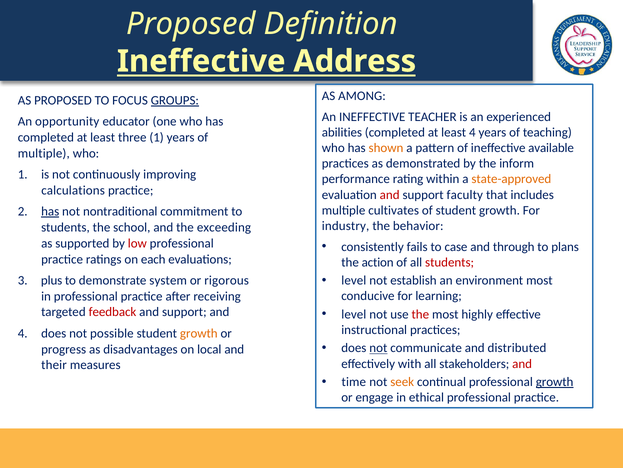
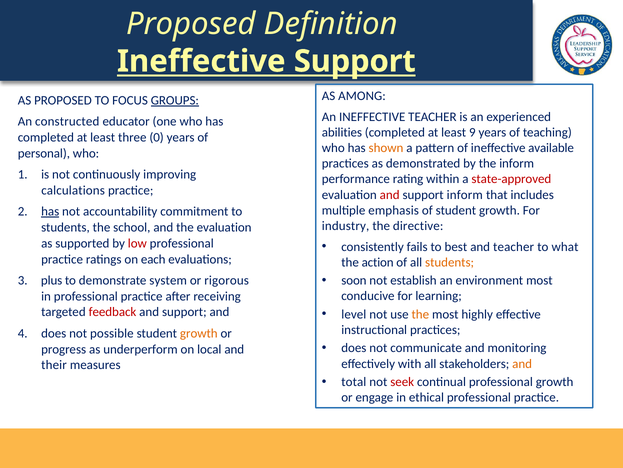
Ineffective Address: Address -> Support (355, 61)
opportunity: opportunity -> constructed (67, 121)
least 4: 4 -> 9 (472, 132)
three 1: 1 -> 0 (157, 137)
multiple: multiple -> personal (44, 153)
state-approved colour: orange -> red (511, 179)
support faculty: faculty -> inform (465, 194)
cultivates: cultivates -> emphasis (394, 210)
nontraditional: nontraditional -> accountability (120, 211)
behavior: behavior -> directive (418, 226)
the exceeding: exceeding -> evaluation (224, 227)
case: case -> best (456, 246)
and through: through -> teacher (514, 246)
plans: plans -> what (565, 246)
students colour: red -> orange (450, 262)
level: level -> soon (354, 280)
the colour: red -> orange (420, 314)
not underline: present -> none (378, 348)
distributed: distributed -> monitoring (517, 348)
disadvantages: disadvantages -> underperform (140, 349)
and colour: red -> orange (522, 363)
time: time -> total (354, 381)
seek colour: orange -> red (402, 381)
growth underline: present -> none (555, 381)
